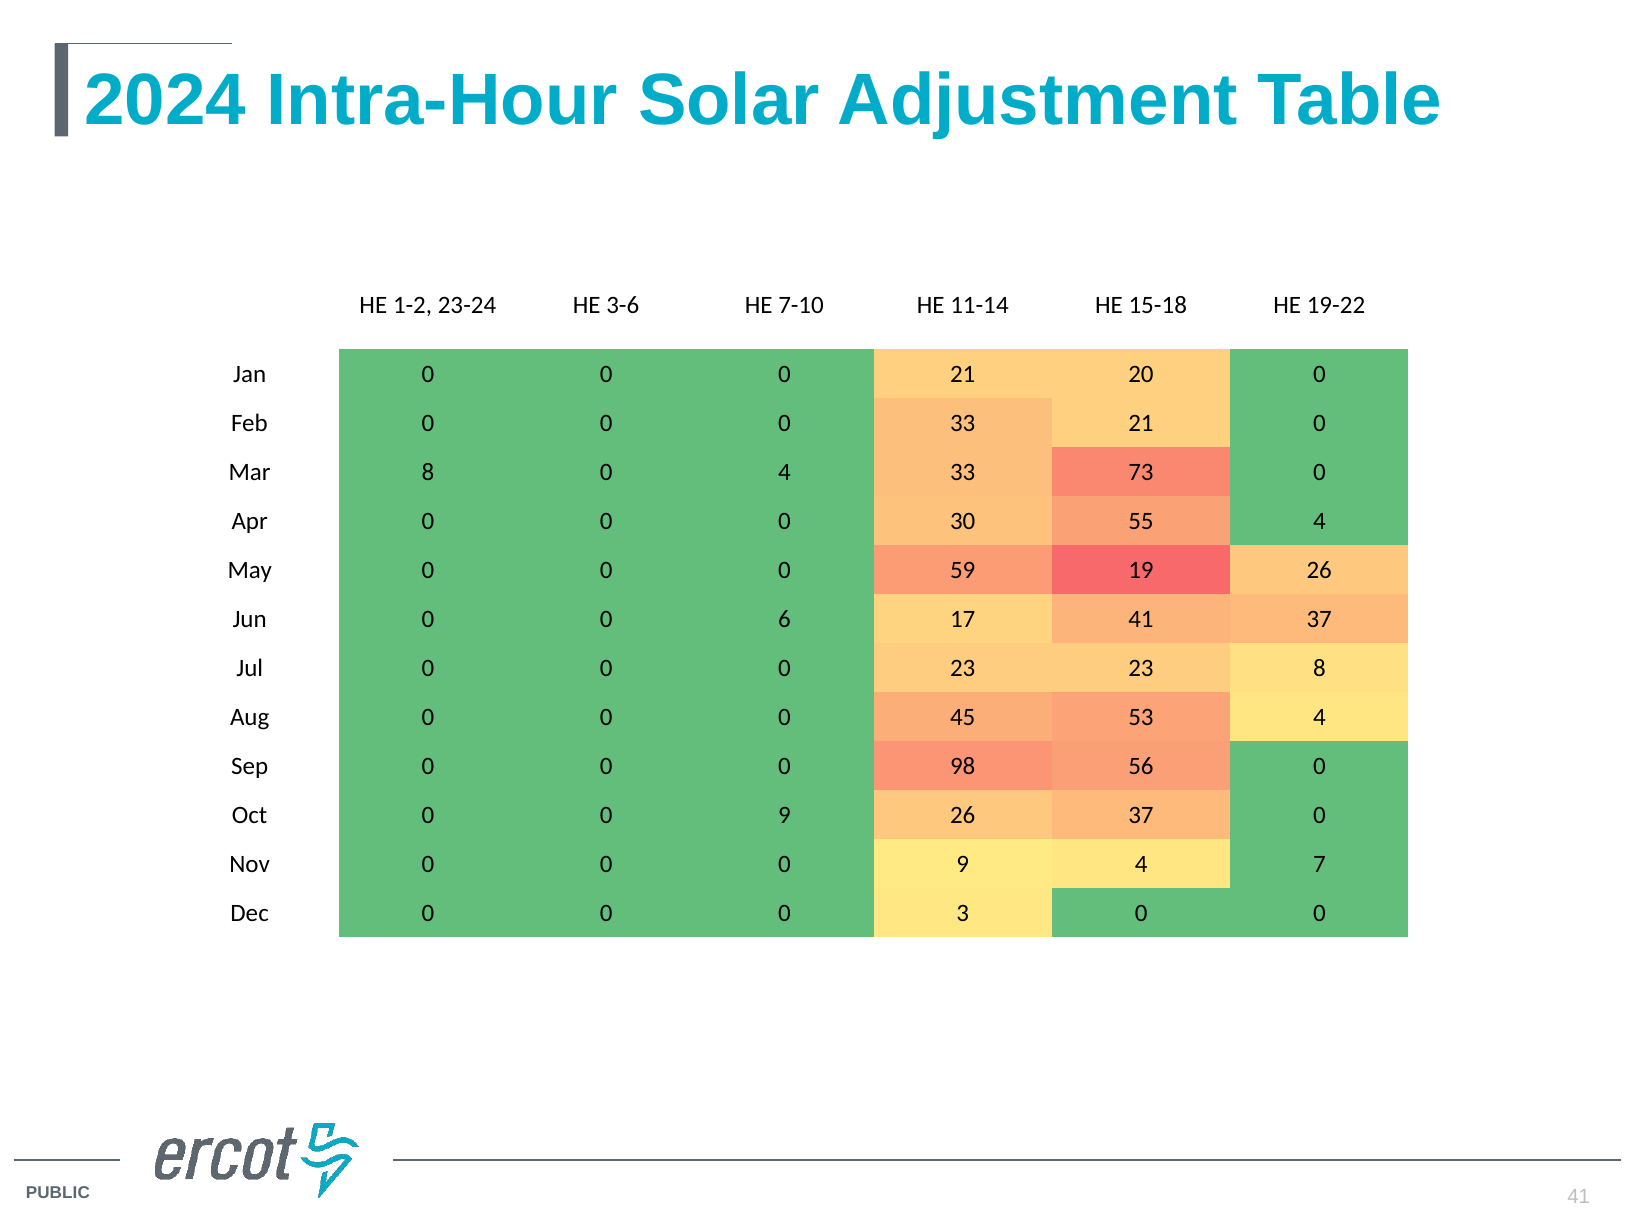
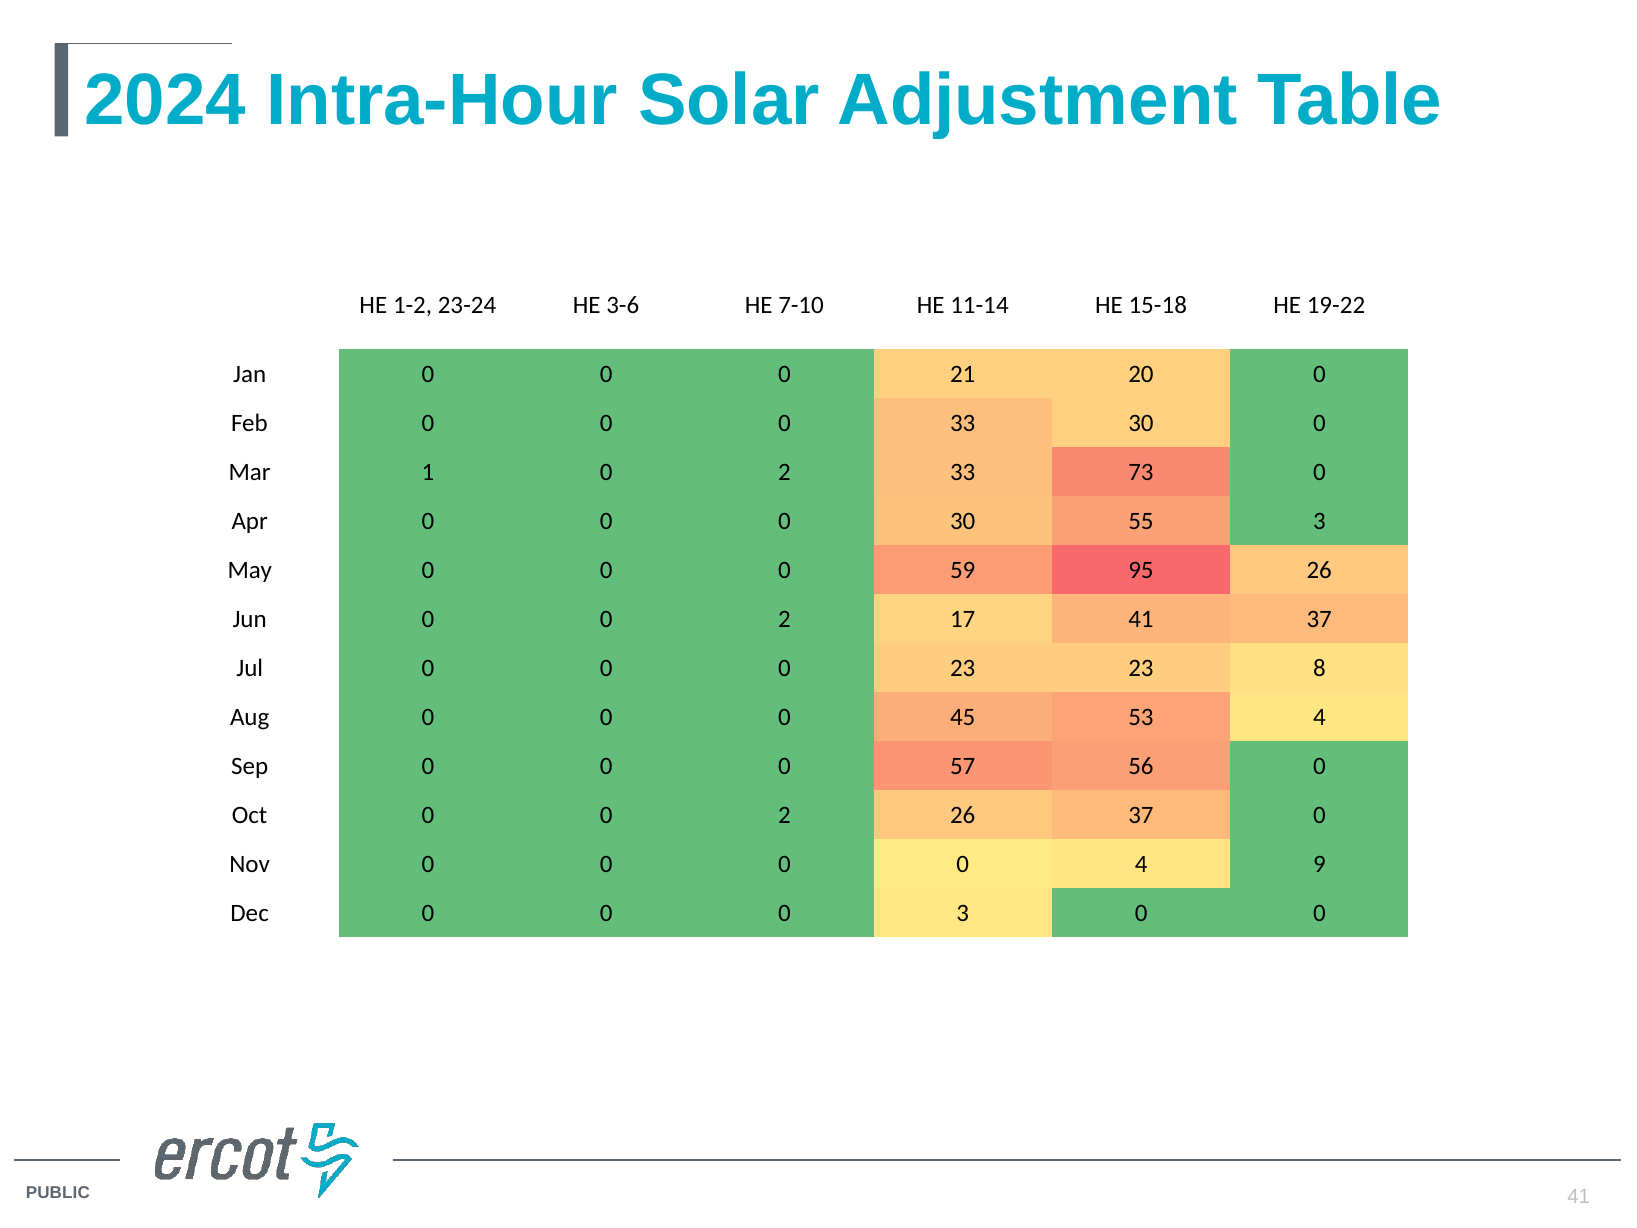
33 21: 21 -> 30 (1141, 423)
Mar 8: 8 -> 1 (428, 472)
4: 4 -> 2 (785, 472)
55 4: 4 -> 3 (1319, 521)
19: 19 -> 95 (1141, 570)
Jun 0 0 6: 6 -> 2 (785, 619)
98: 98 -> 57 (963, 766)
Oct 0 0 9: 9 -> 2 (785, 815)
0 0 0 9: 9 -> 0 (963, 864)
7: 7 -> 9 (1319, 864)
